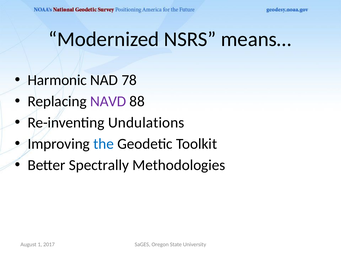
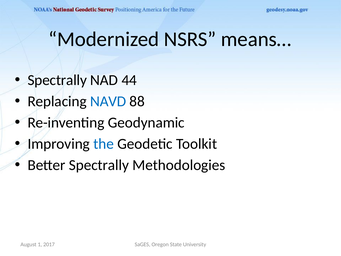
Harmonic: Harmonic -> Spectrally (57, 80)
78: 78 -> 44 (129, 80)
NAVD colour: purple -> blue (108, 101)
Undulations: Undulations -> Geodynamic (146, 123)
